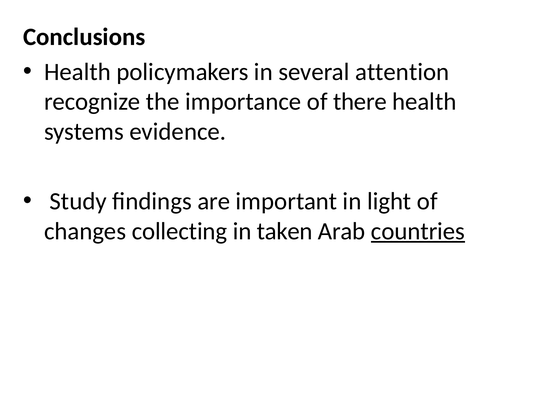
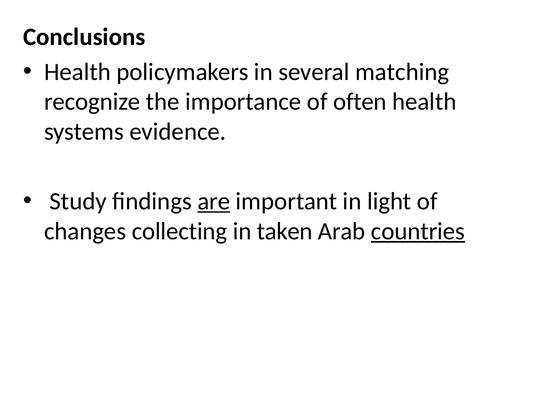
attention: attention -> matching (402, 72)
there: there -> often (360, 102)
are underline: none -> present (214, 201)
